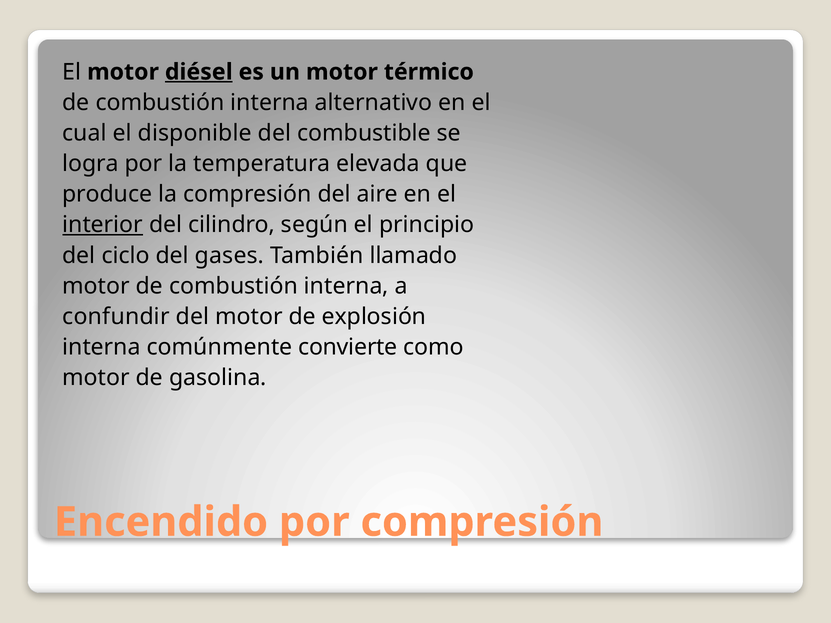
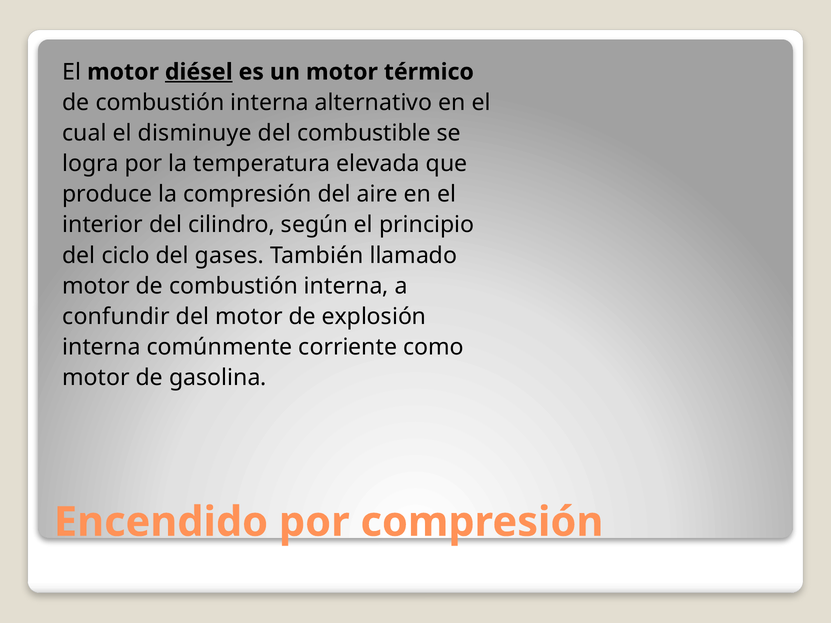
disponible: disponible -> disminuye (195, 133)
interior underline: present -> none (103, 225)
convierte: convierte -> corriente (348, 347)
